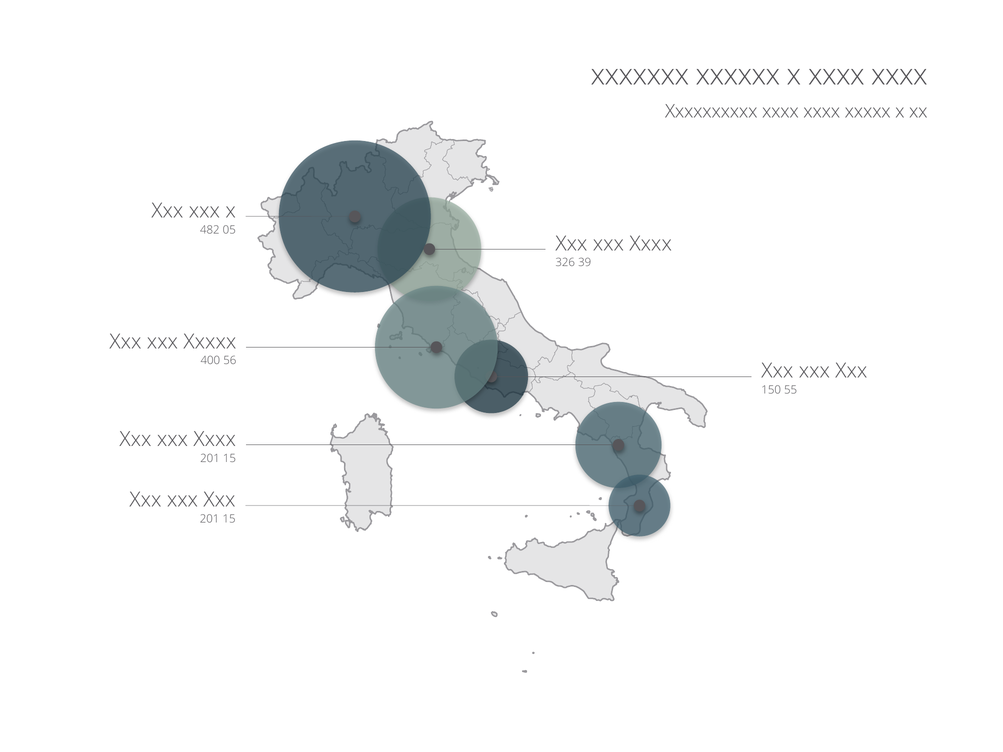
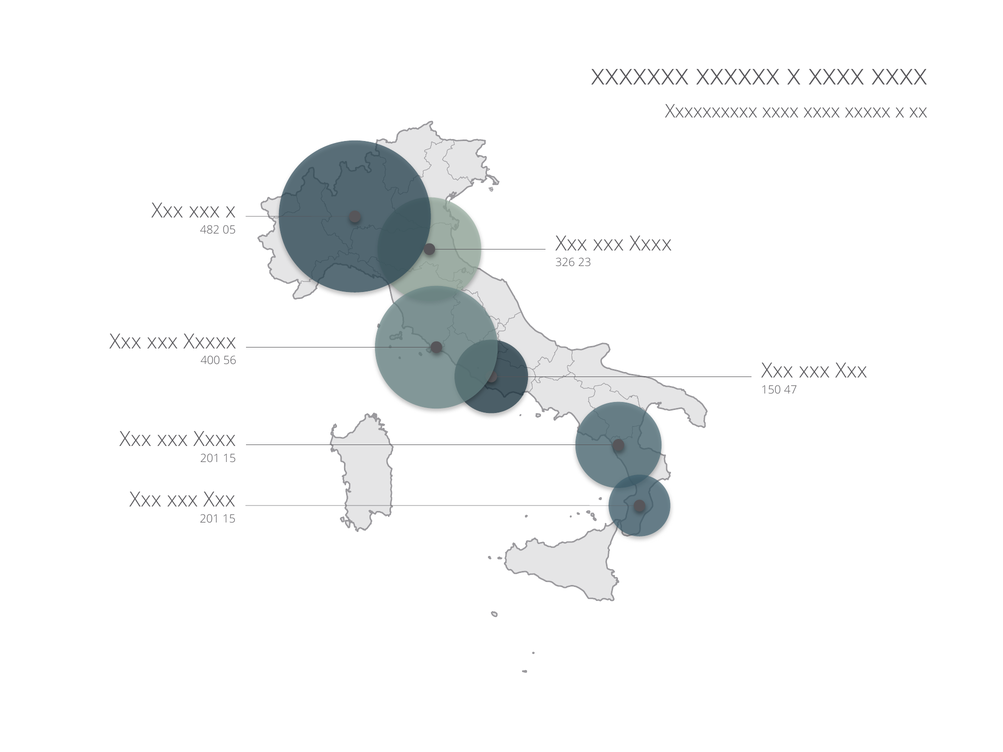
39: 39 -> 23 (585, 263)
55: 55 -> 47 (791, 390)
